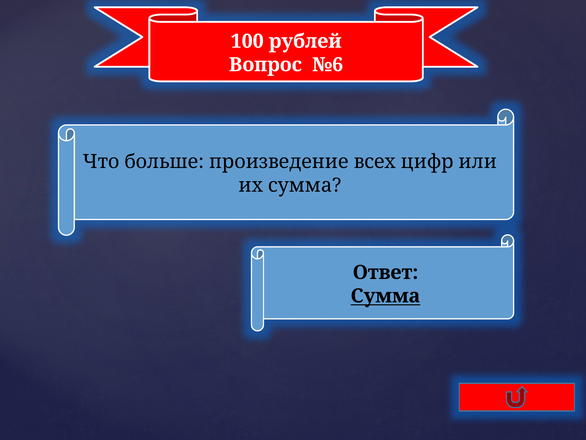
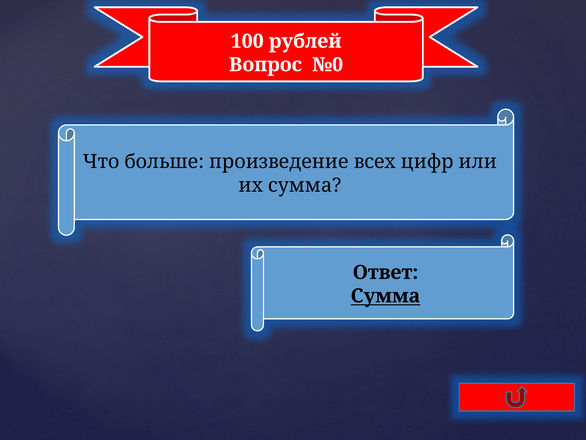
№6: №6 -> №0 (328, 65)
